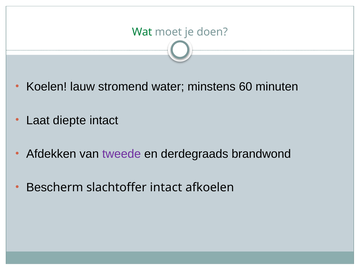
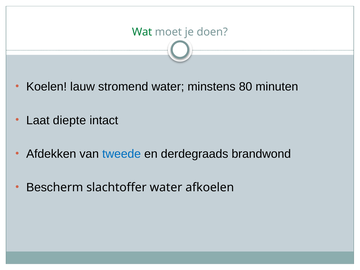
60: 60 -> 80 (246, 87)
tweede colour: purple -> blue (122, 154)
slachtoffer intact: intact -> water (166, 188)
